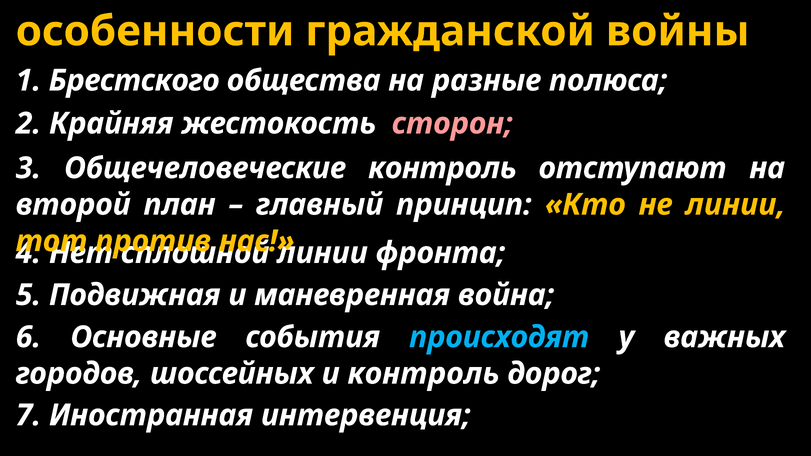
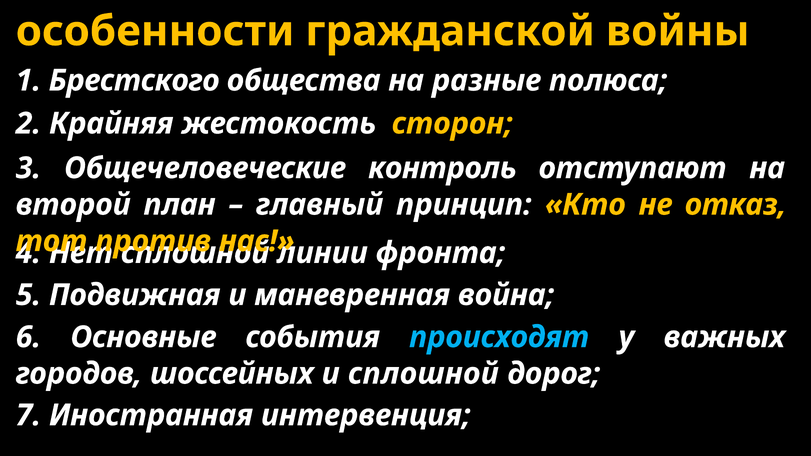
сторон colour: pink -> yellow (452, 124)
не линии: линии -> отказ (736, 205)
и контроль: контроль -> сплошной (423, 374)
